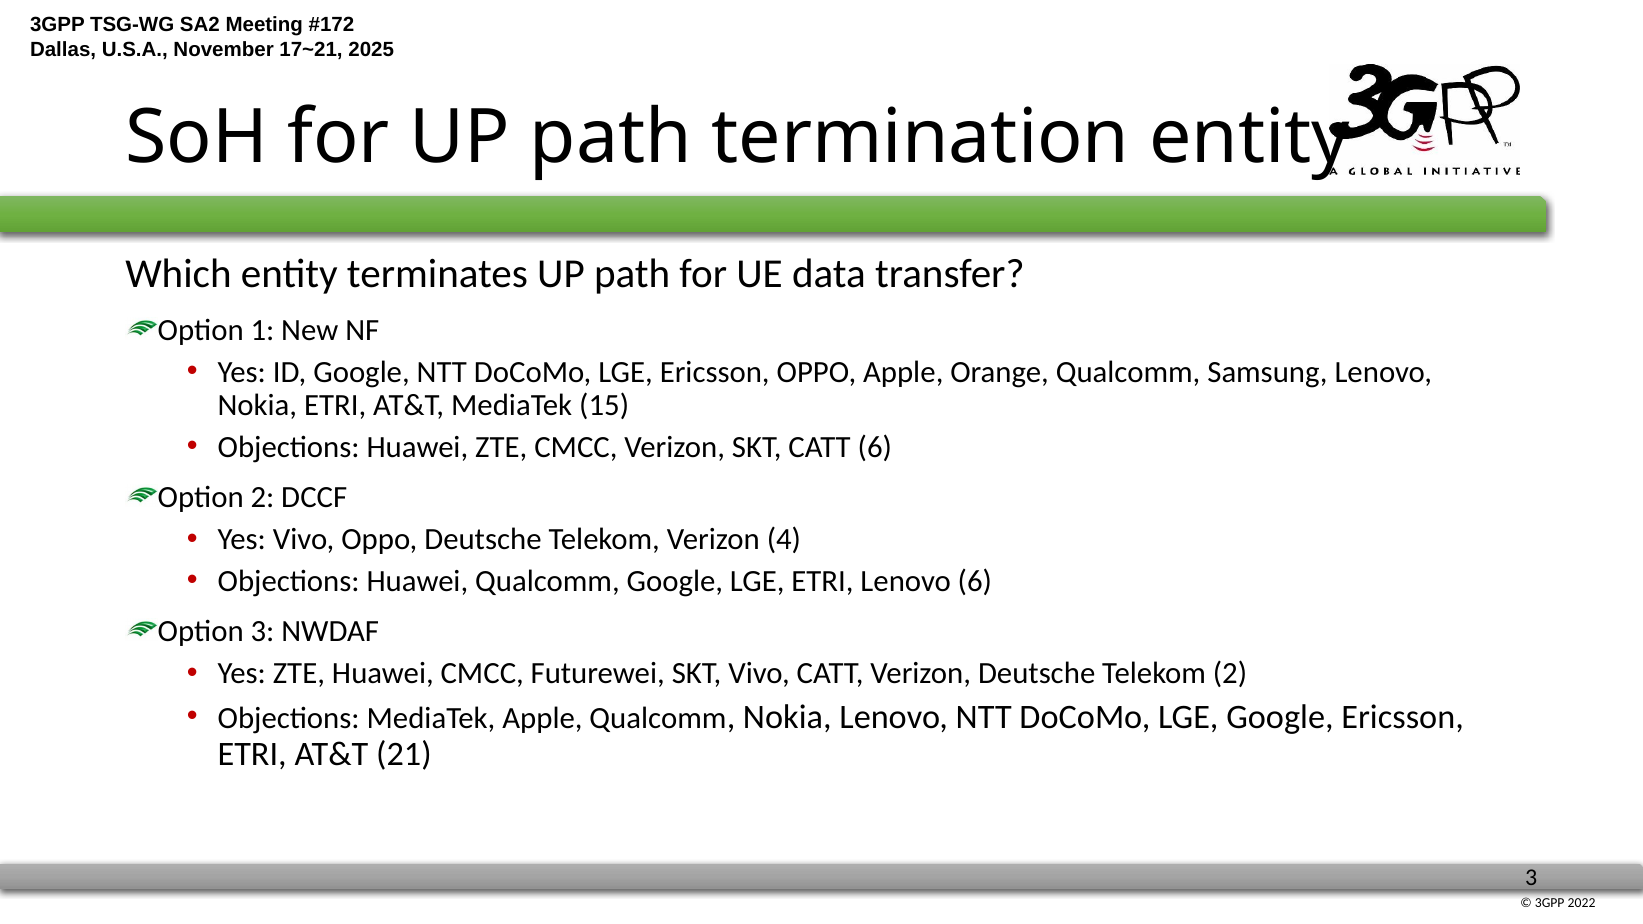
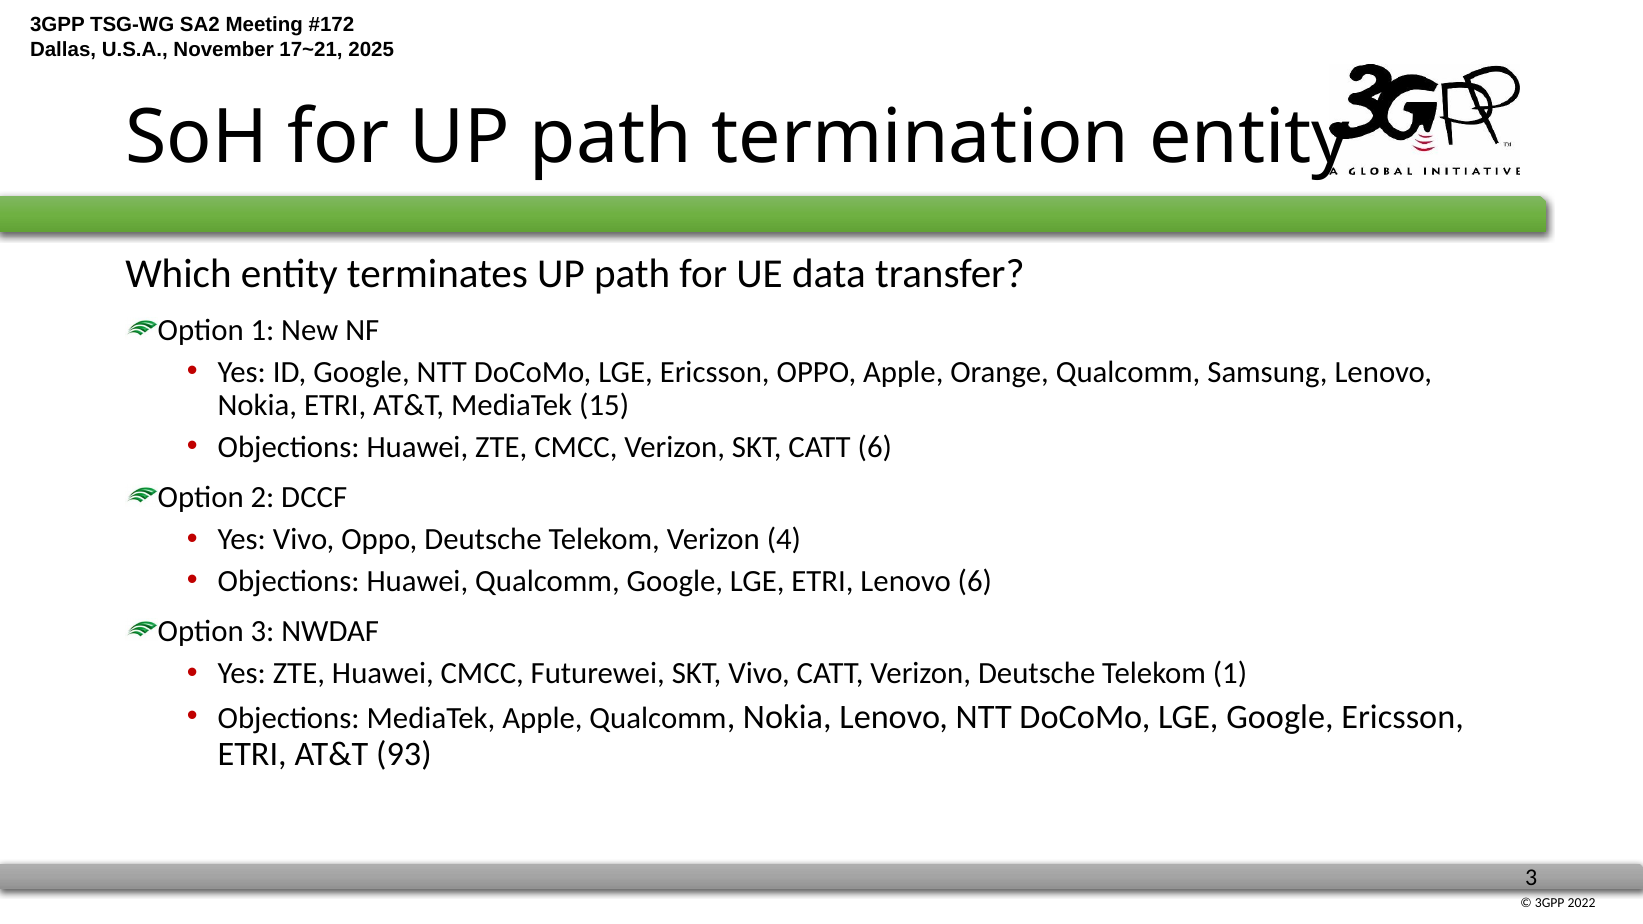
Telekom 2: 2 -> 1 (1230, 673)
21: 21 -> 93 (404, 754)
